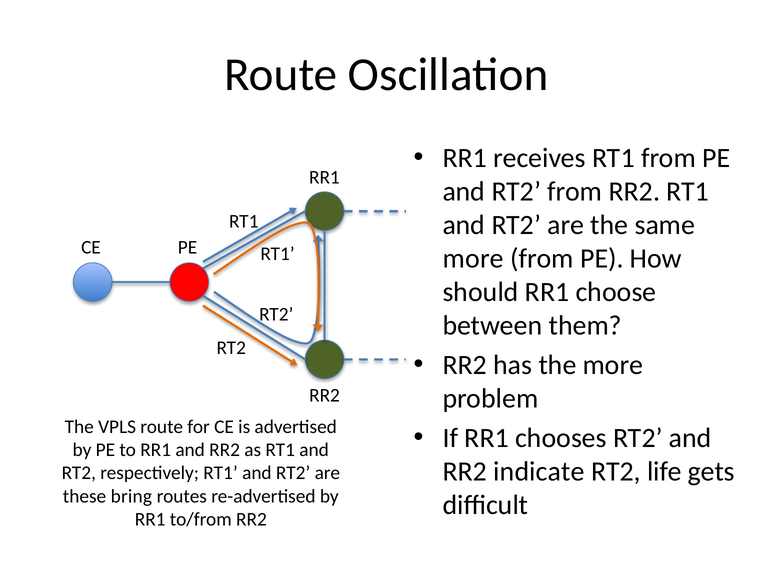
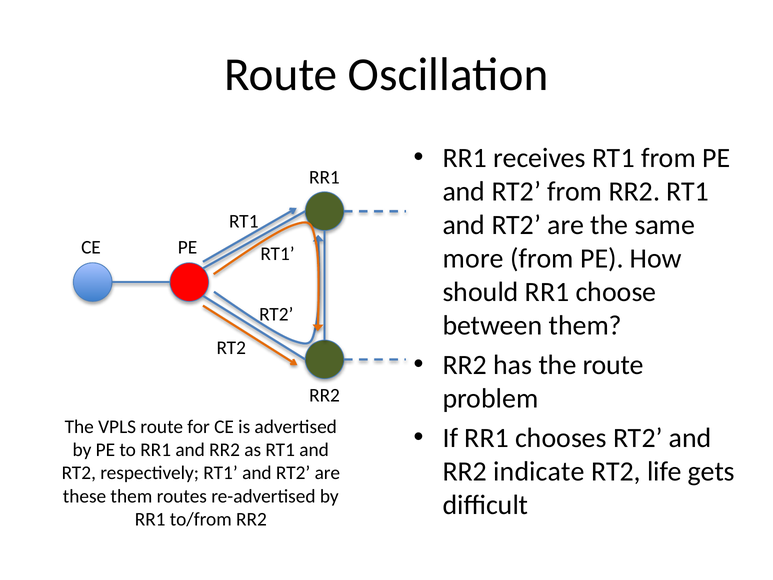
the more: more -> route (613, 365)
these bring: bring -> them (131, 496)
